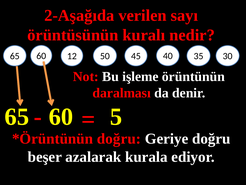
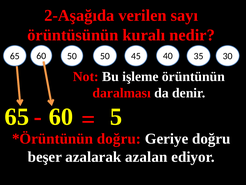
12: 12 -> 50 (72, 56)
kurala: kurala -> azalan (146, 156)
